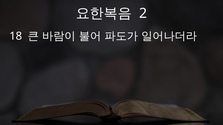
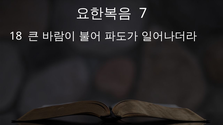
2: 2 -> 7 (143, 13)
